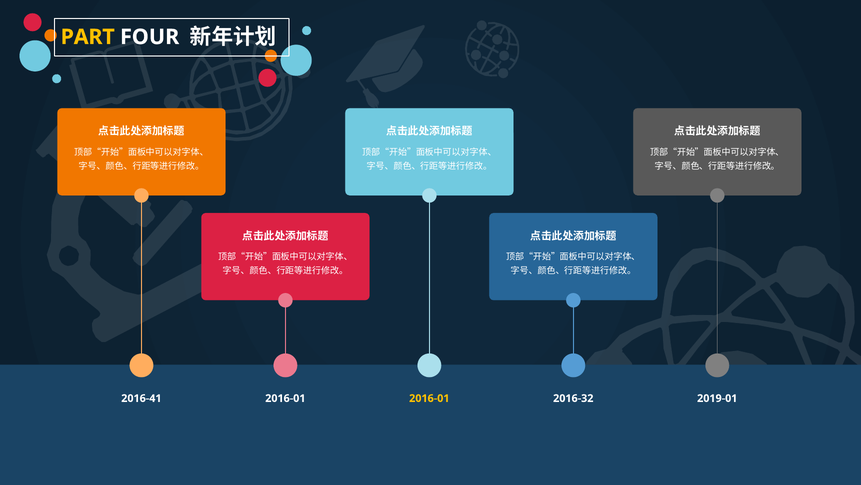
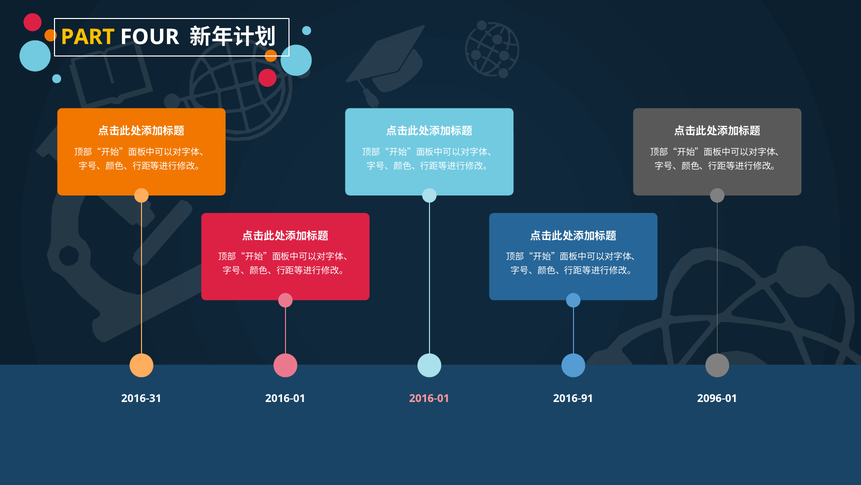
2016-41: 2016-41 -> 2016-31 (141, 398)
2016-01 colour: yellow -> pink (429, 398)
2016-32: 2016-32 -> 2016-91 (573, 398)
2019-01: 2019-01 -> 2096-01 (717, 398)
